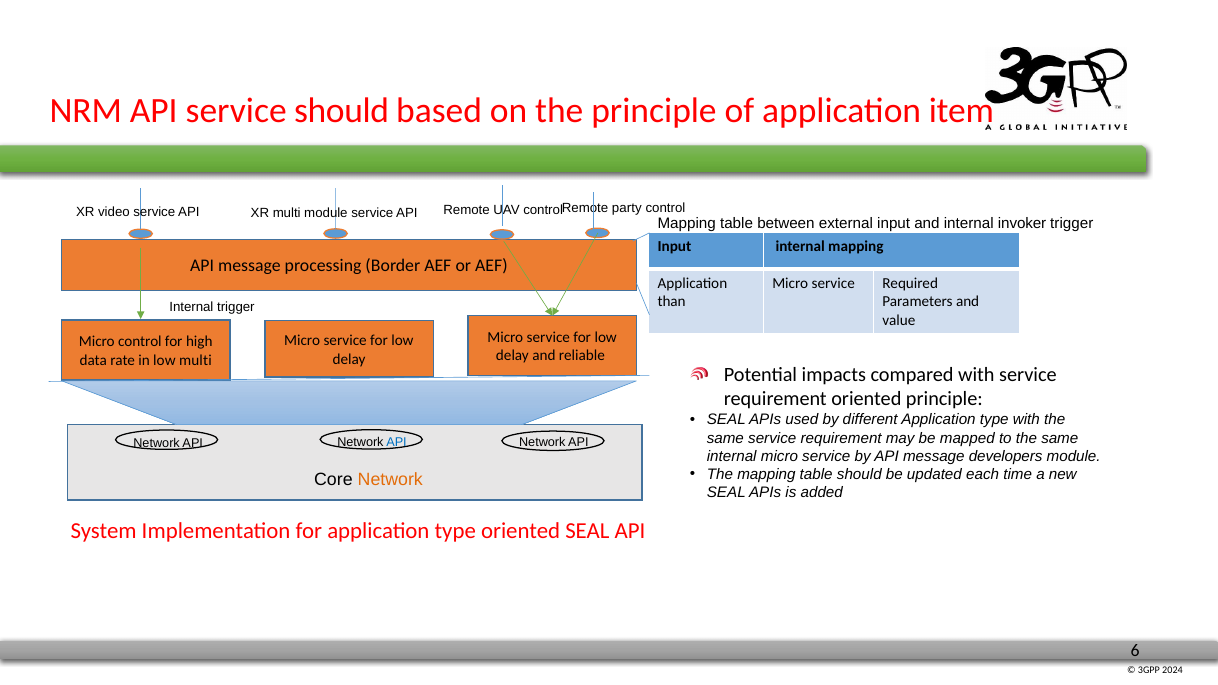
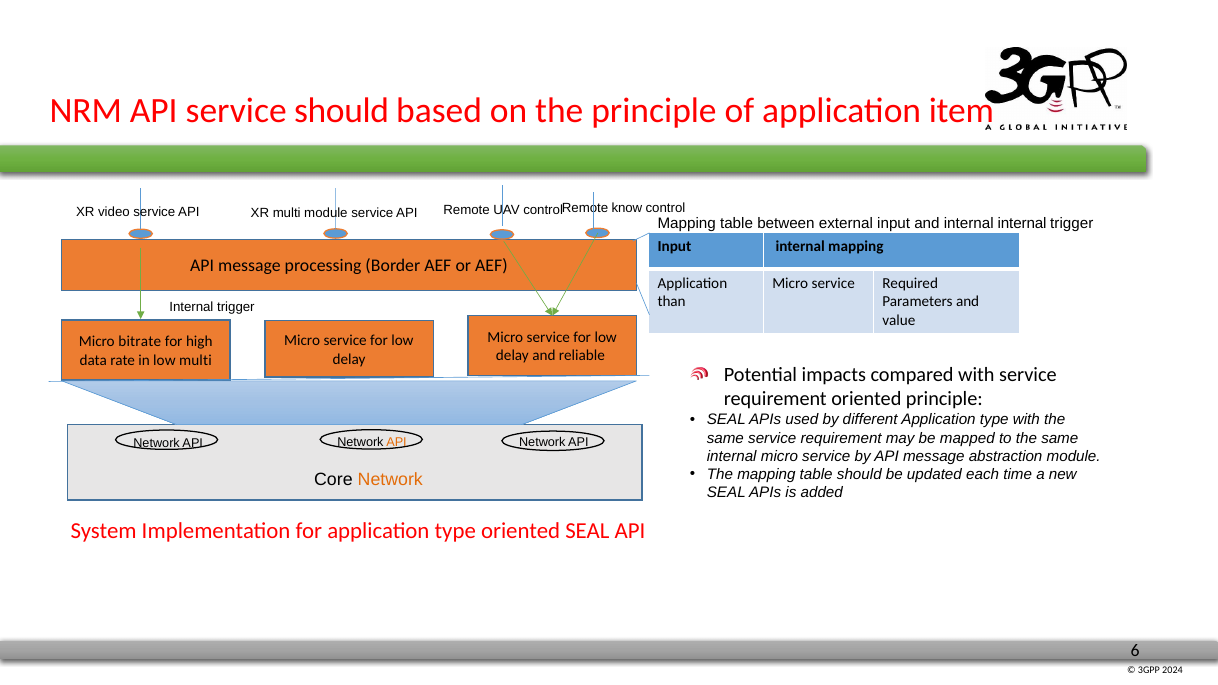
party: party -> know (627, 208)
internal invoker: invoker -> internal (1022, 223)
Micro control: control -> bitrate (140, 342)
API colour: blue -> orange (397, 442)
developers: developers -> abstraction (1006, 457)
